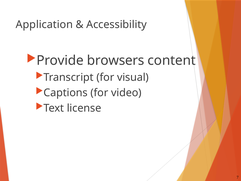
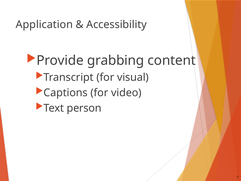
browsers: browsers -> grabbing (116, 60)
license: license -> person (84, 108)
